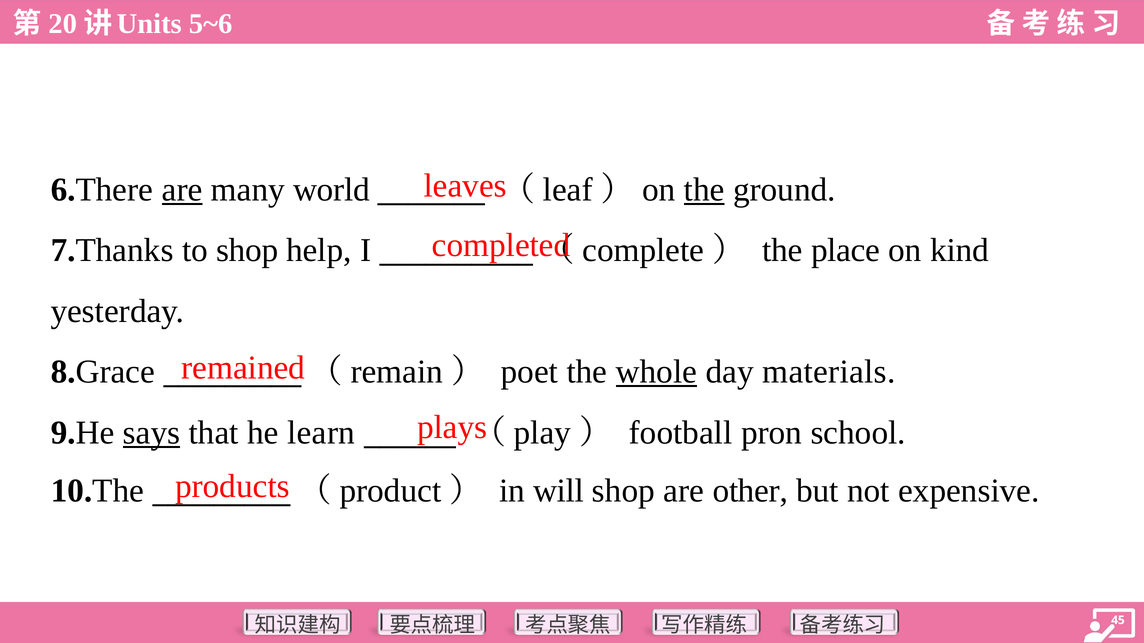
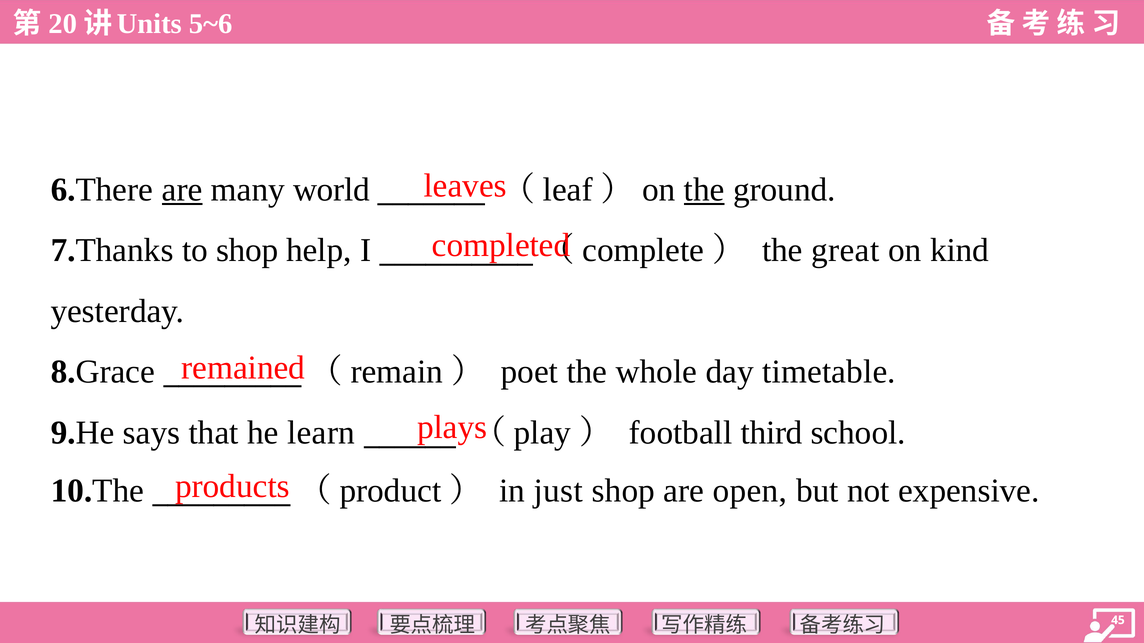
place: place -> great (845, 251)
whole underline: present -> none (656, 372)
materials: materials -> timetable (829, 372)
says underline: present -> none (152, 433)
pron: pron -> third (772, 433)
will: will -> just (558, 491)
other: other -> open (750, 491)
